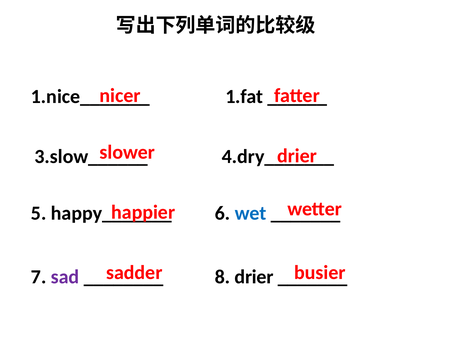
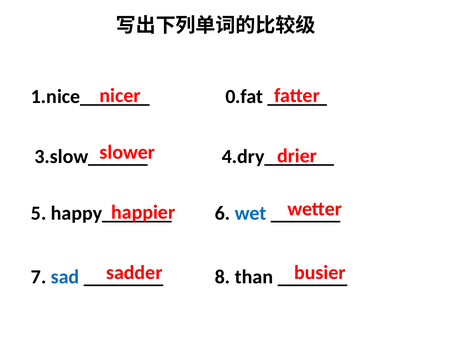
1.fat: 1.fat -> 0.fat (244, 96)
sad colour: purple -> blue (65, 277)
8 drier: drier -> than (254, 277)
